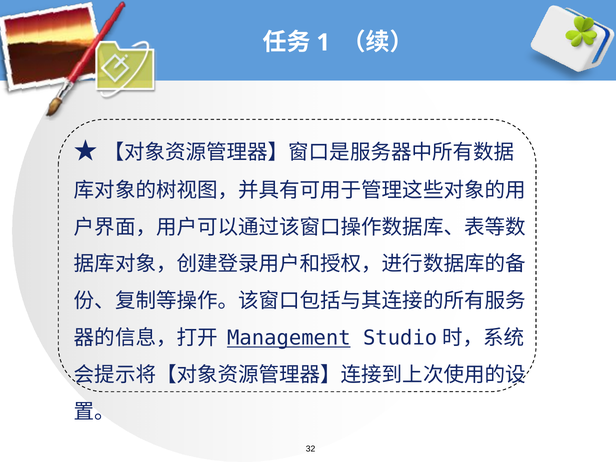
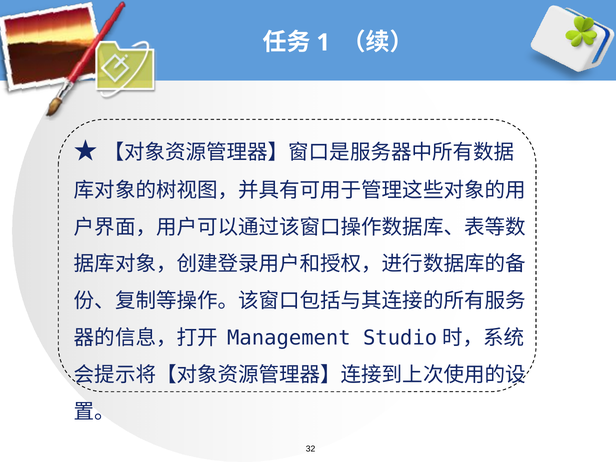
Management underline: present -> none (289, 338)
